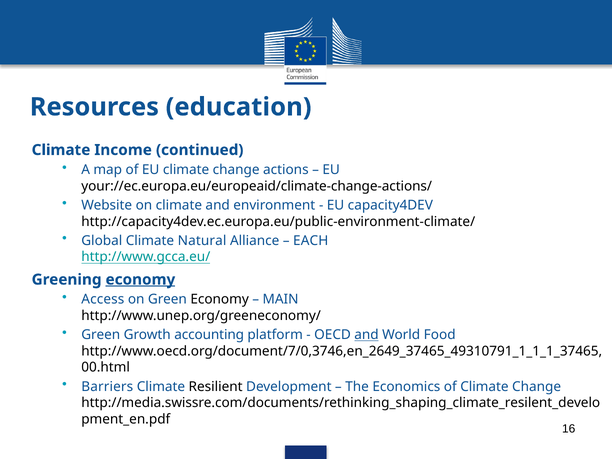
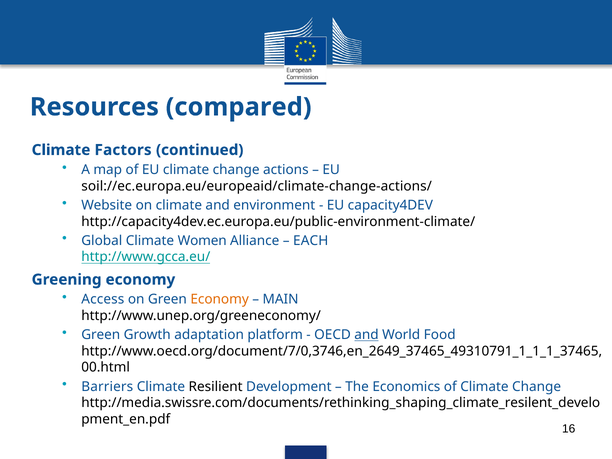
education: education -> compared (239, 107)
Income: Income -> Factors (123, 150)
your://ec.europa.eu/europeaid/climate-change-actions/: your://ec.europa.eu/europeaid/climate-change-actions/ -> soil://ec.europa.eu/europeaid/climate-change-actions/ (257, 186)
Natural: Natural -> Women (202, 241)
economy underline: present -> none (140, 280)
Economy colour: black -> orange (220, 300)
accounting: accounting -> adaptation (209, 335)
